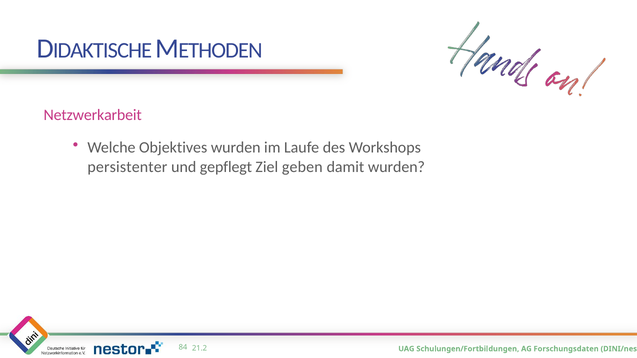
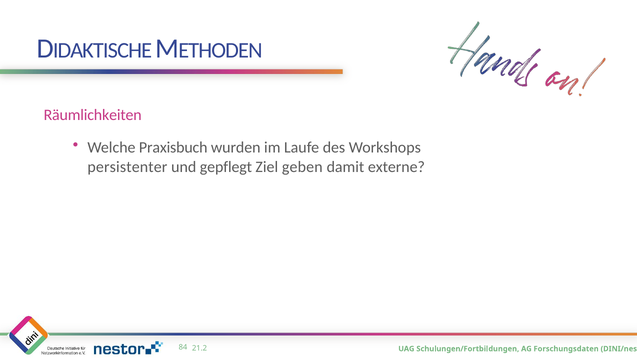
Netzwerkarbeit: Netzwerkarbeit -> Räumlichkeiten (93, 115)
Objektives: Objektives -> Praxisbuch (173, 148)
damit wurden: wurden -> externe (396, 167)
